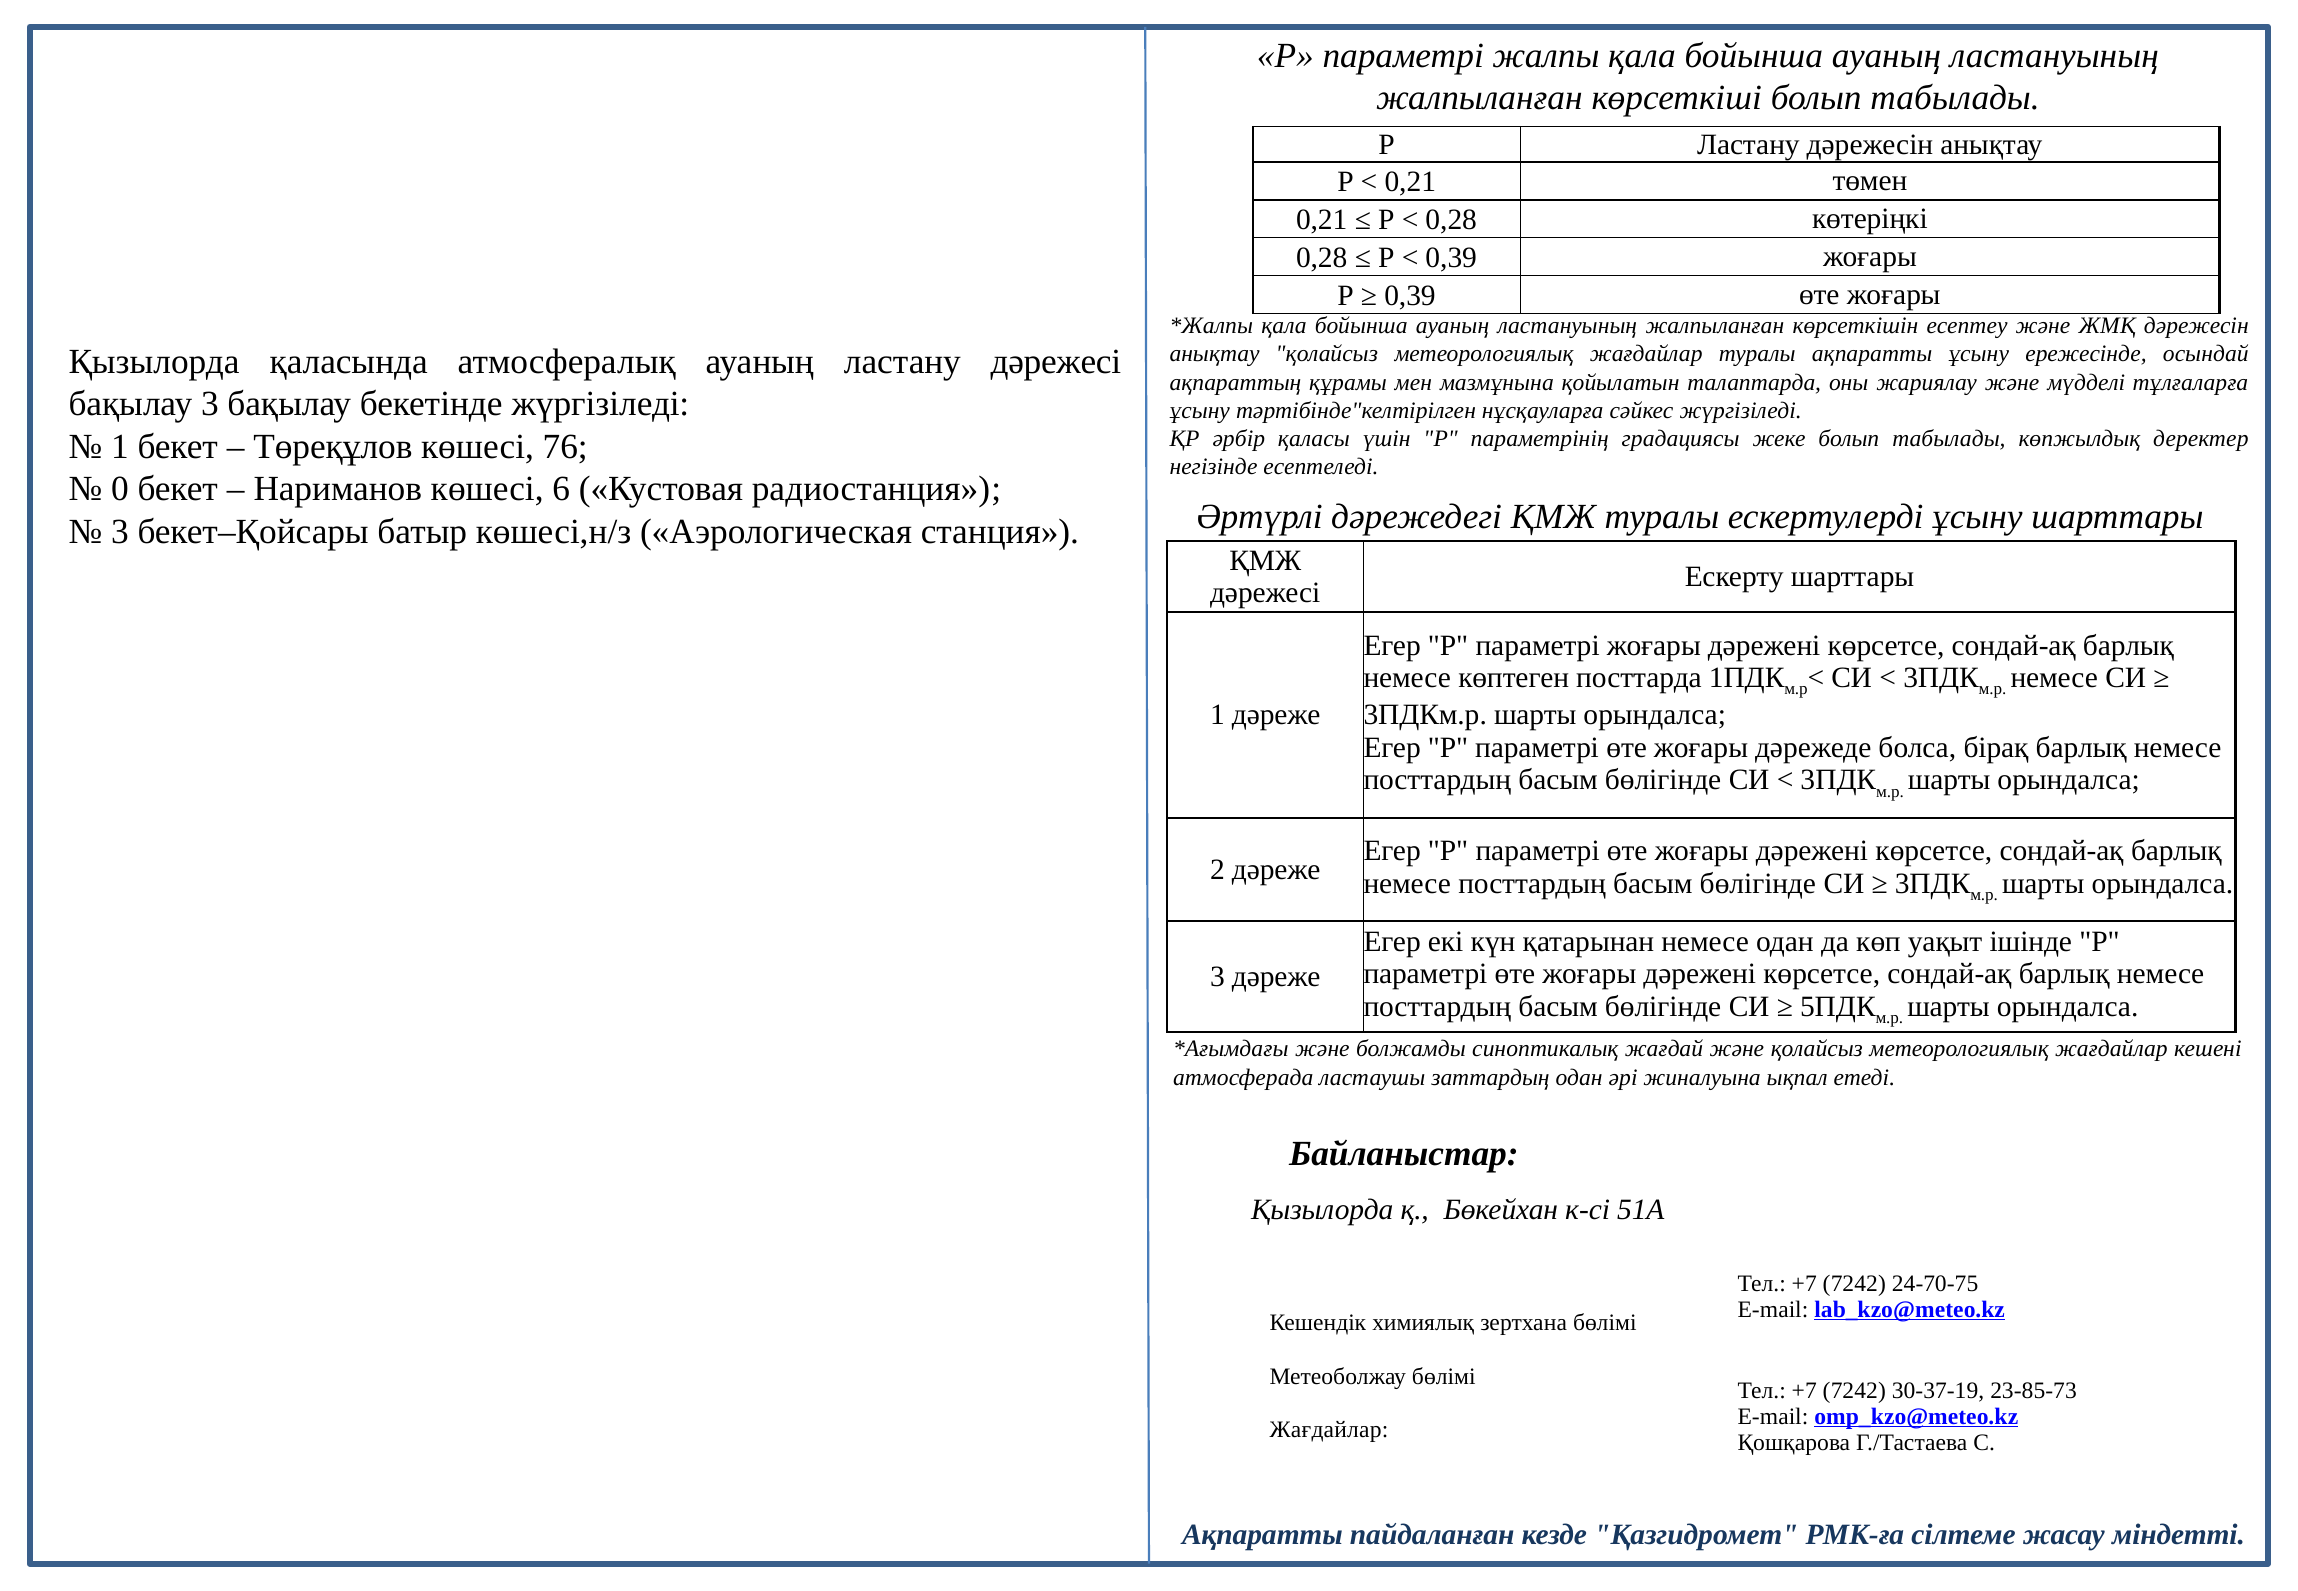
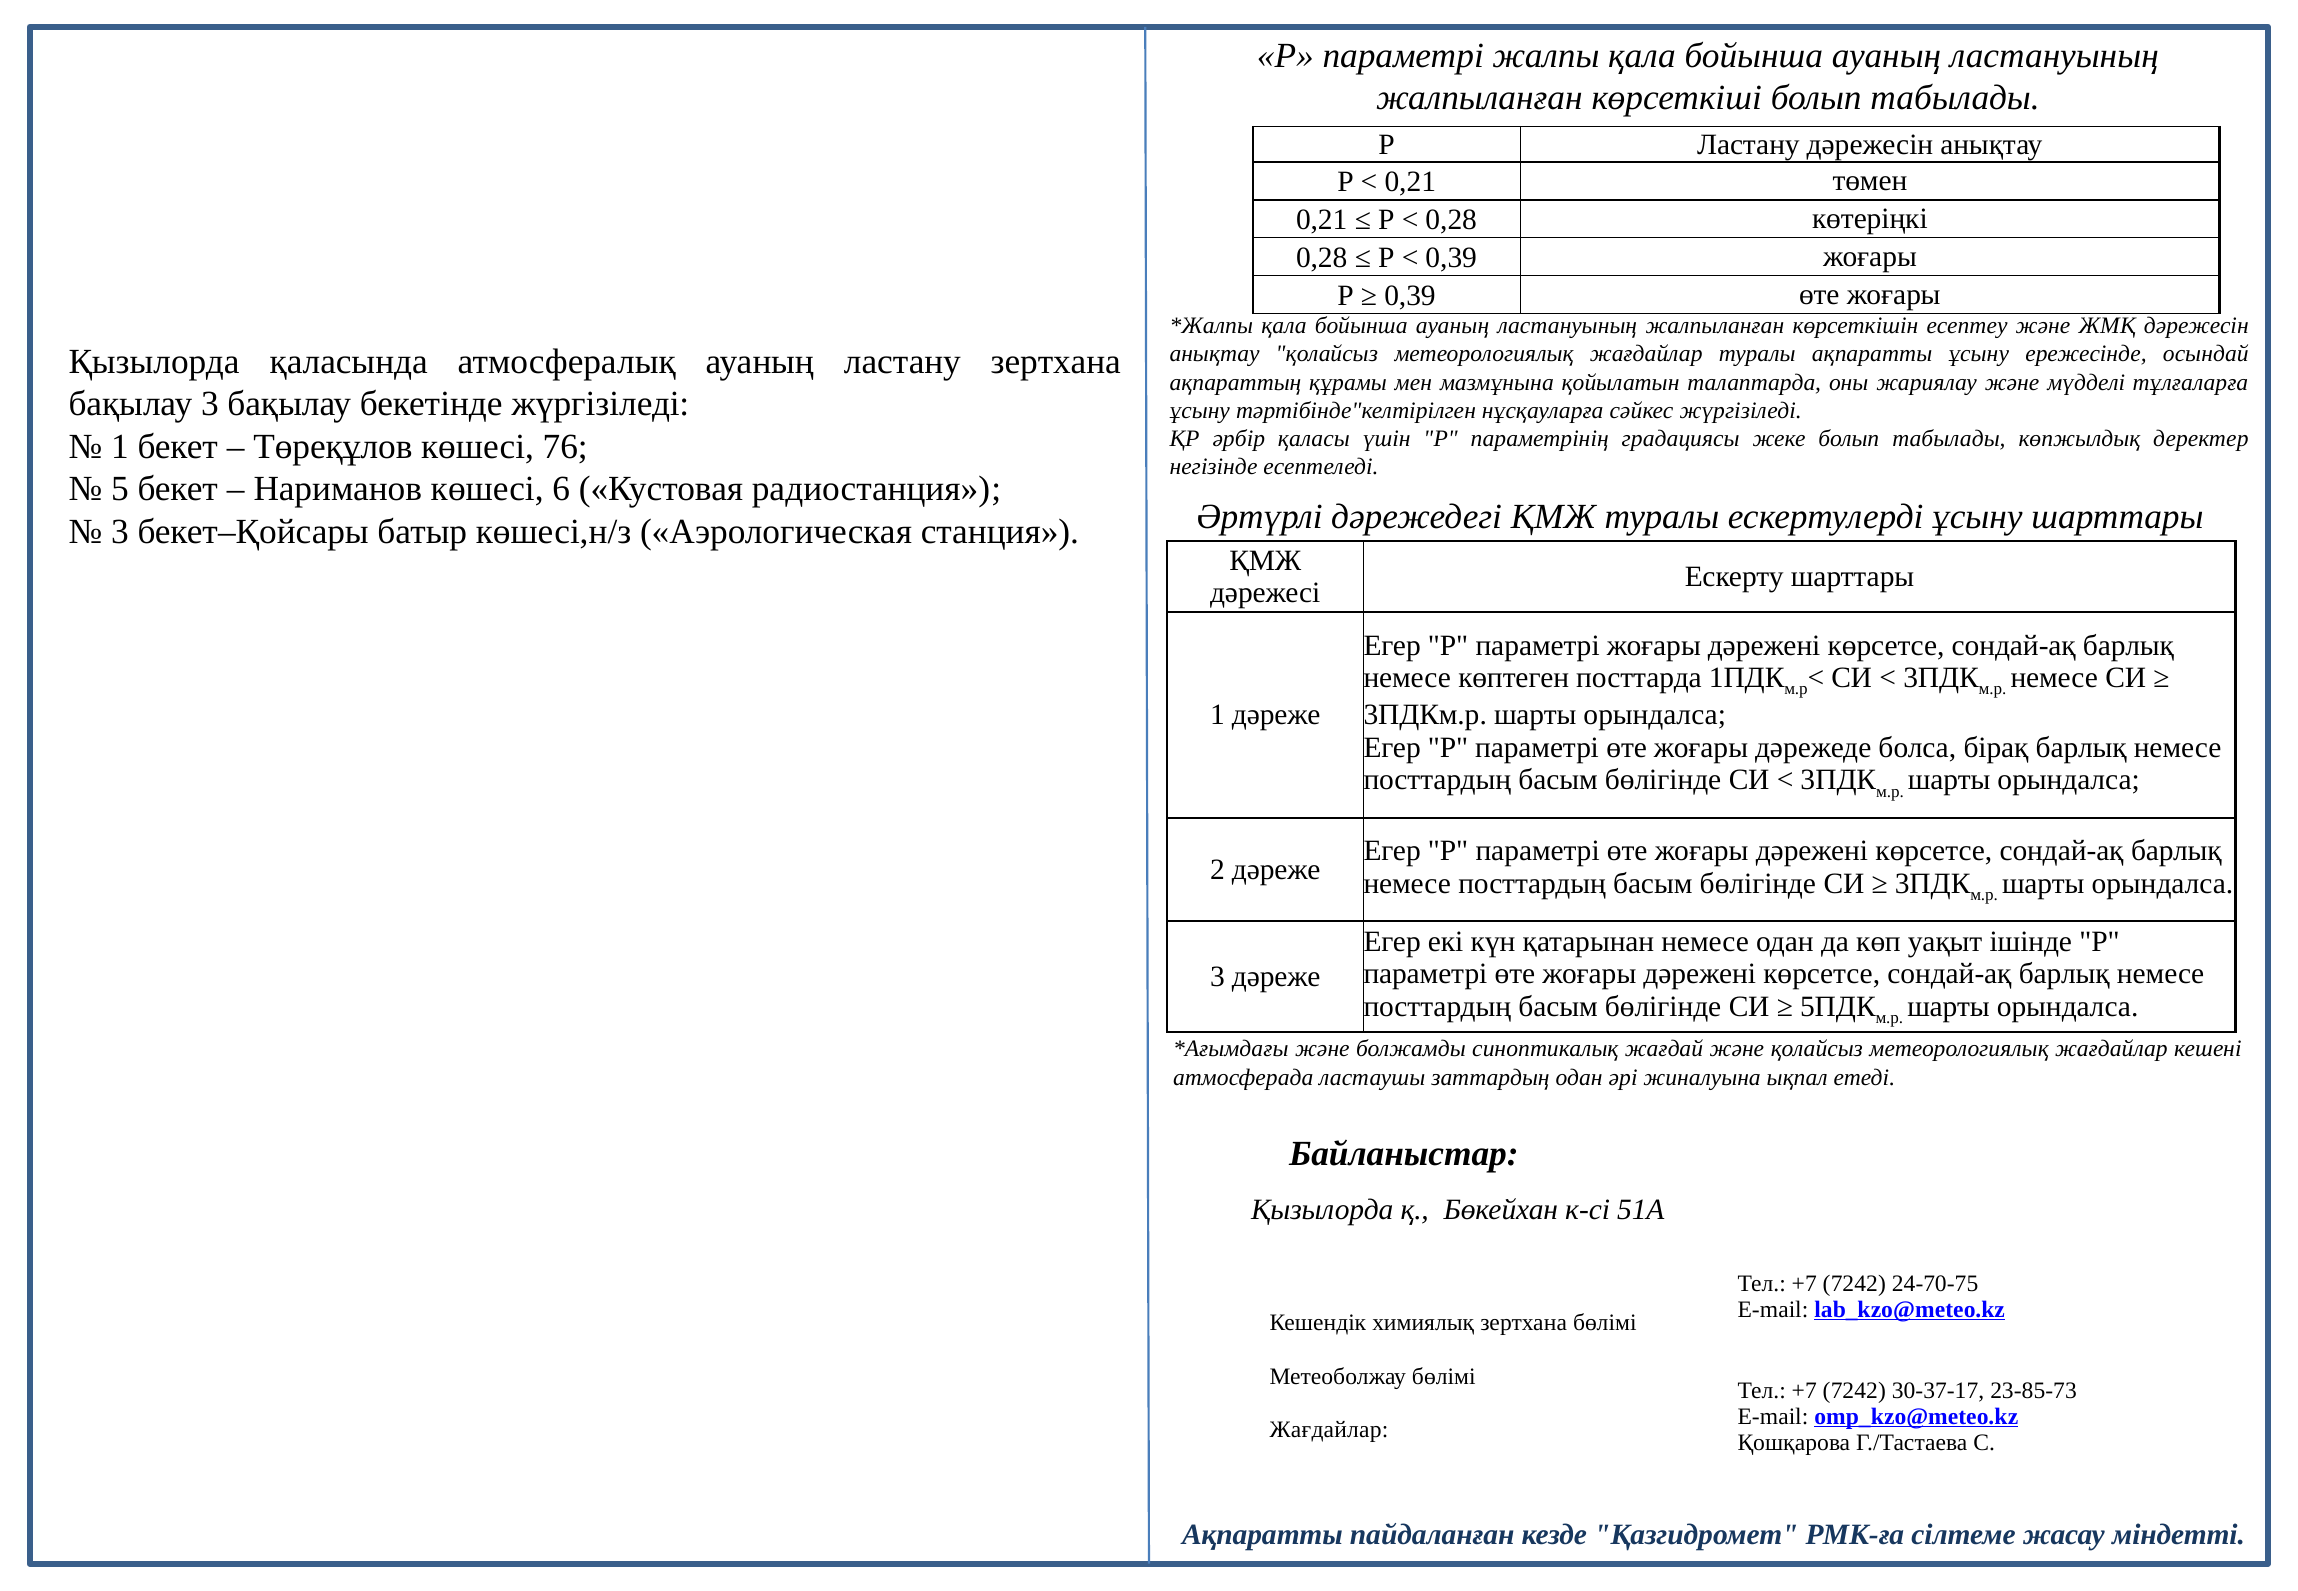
ластану дәрежесі: дәрежесі -> зертхана (1056, 362)
0: 0 -> 5 (120, 489)
30-37-19: 30-37-19 -> 30-37-17 (1938, 1390)
